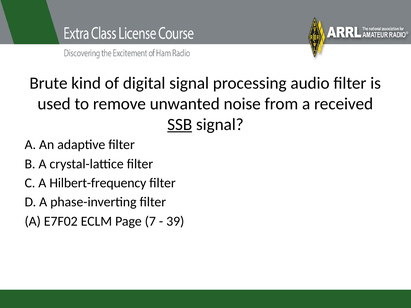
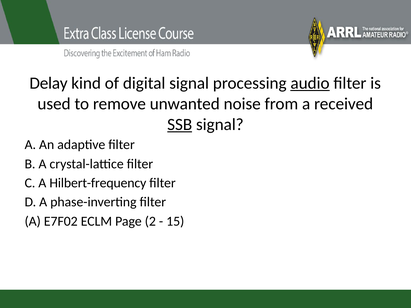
Brute: Brute -> Delay (49, 83)
audio underline: none -> present (310, 83)
7: 7 -> 2 (150, 221)
39: 39 -> 15 (175, 221)
